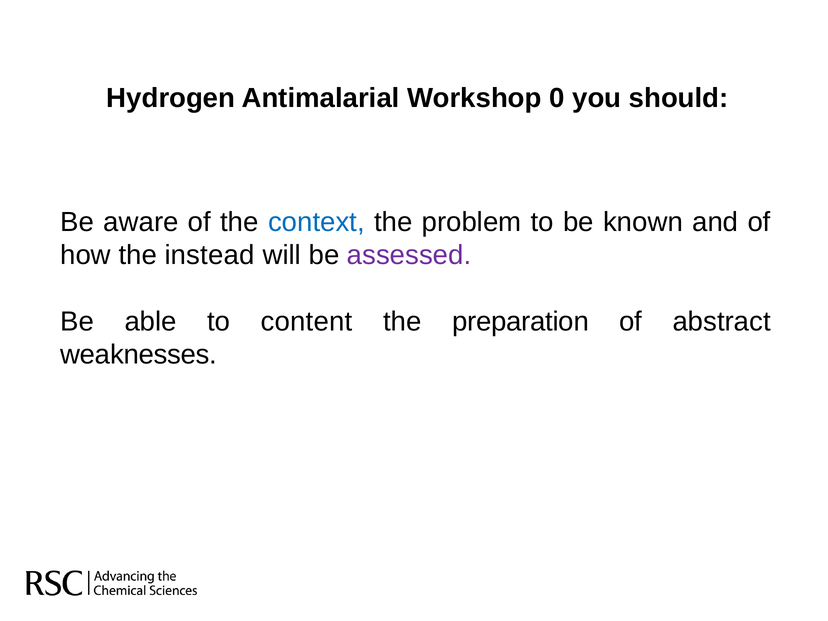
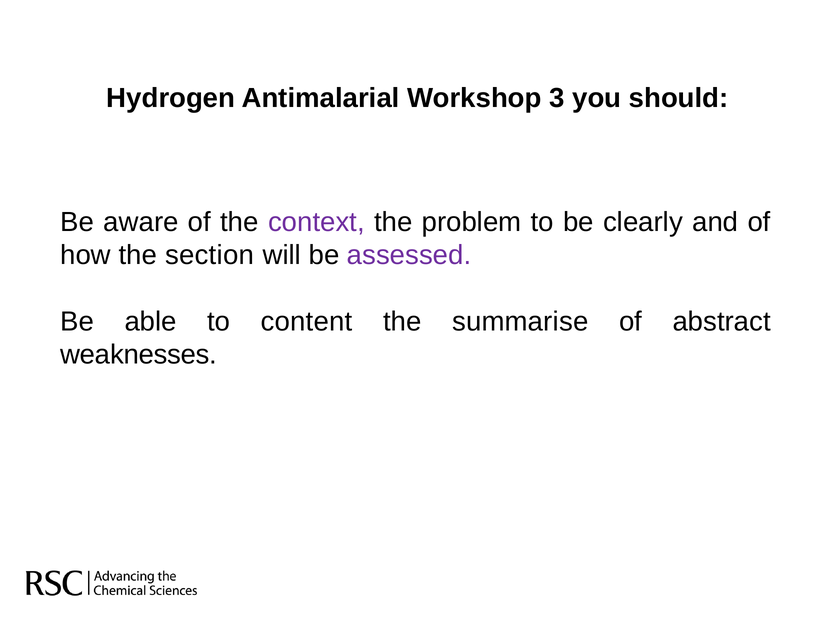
0: 0 -> 3 (557, 98)
context colour: blue -> purple (316, 222)
known: known -> clearly (643, 222)
instead: instead -> section (210, 255)
preparation: preparation -> summarise (520, 322)
